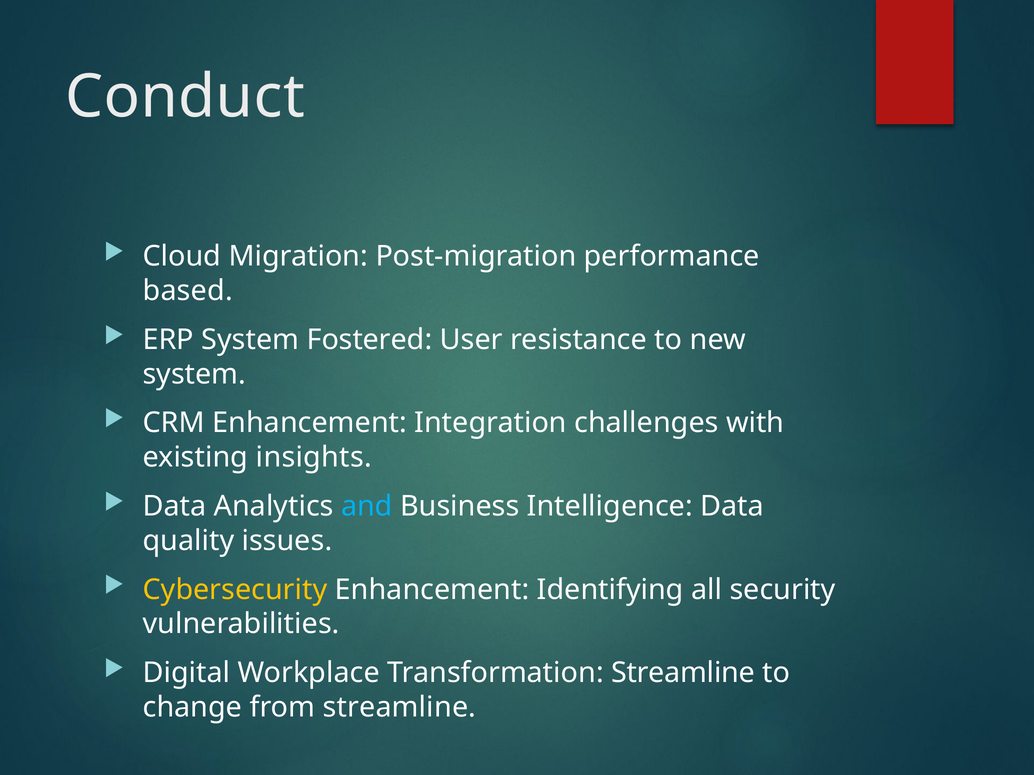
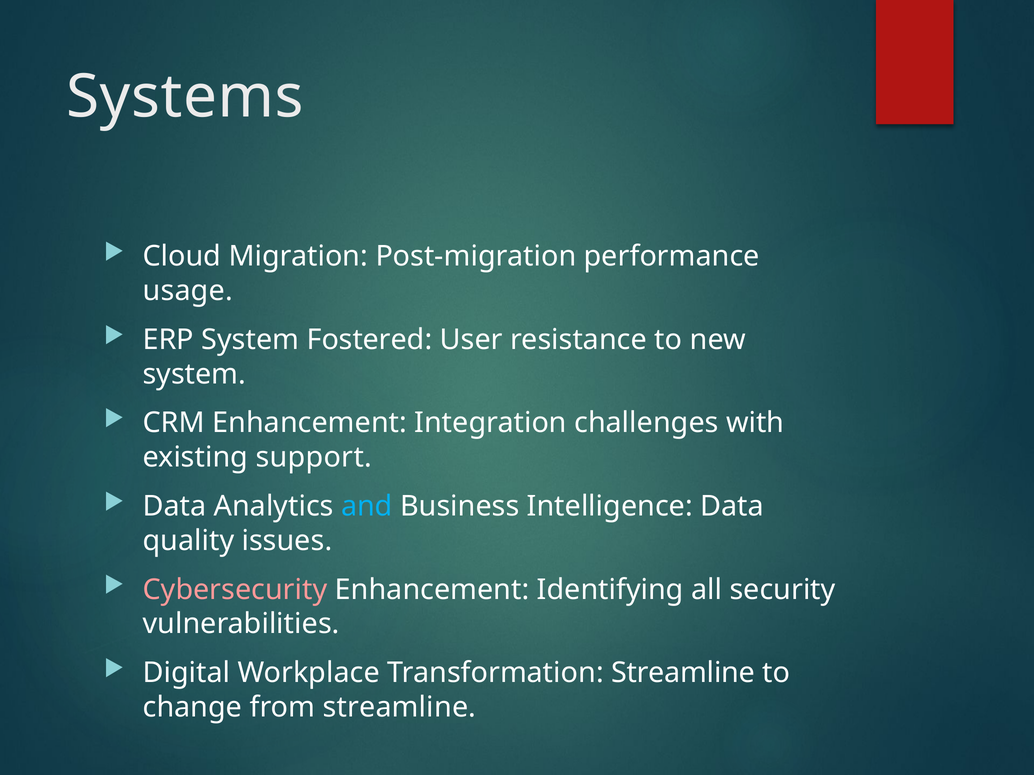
Conduct: Conduct -> Systems (185, 97)
based: based -> usage (188, 291)
insights: insights -> support (314, 458)
Cybersecurity colour: yellow -> pink (235, 590)
